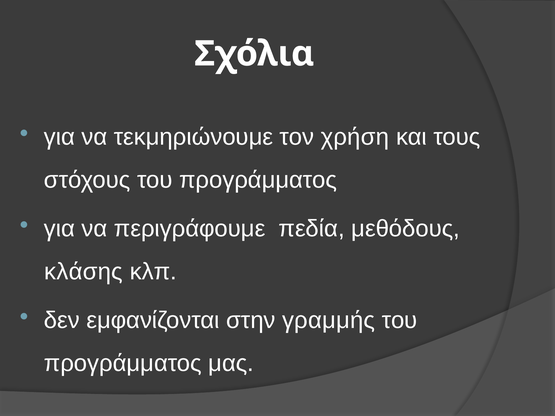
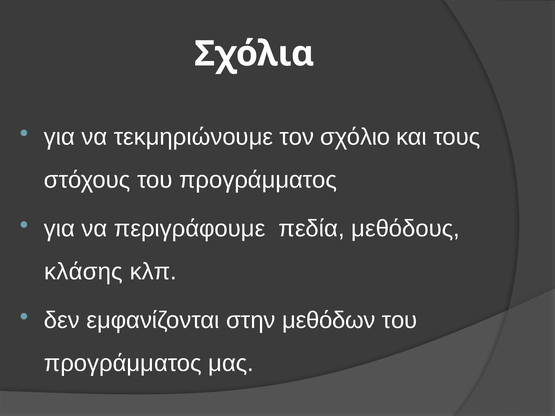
χρήση: χρήση -> σχόλιο (355, 137)
γραμμής: γραμμής -> μεθόδων (329, 320)
